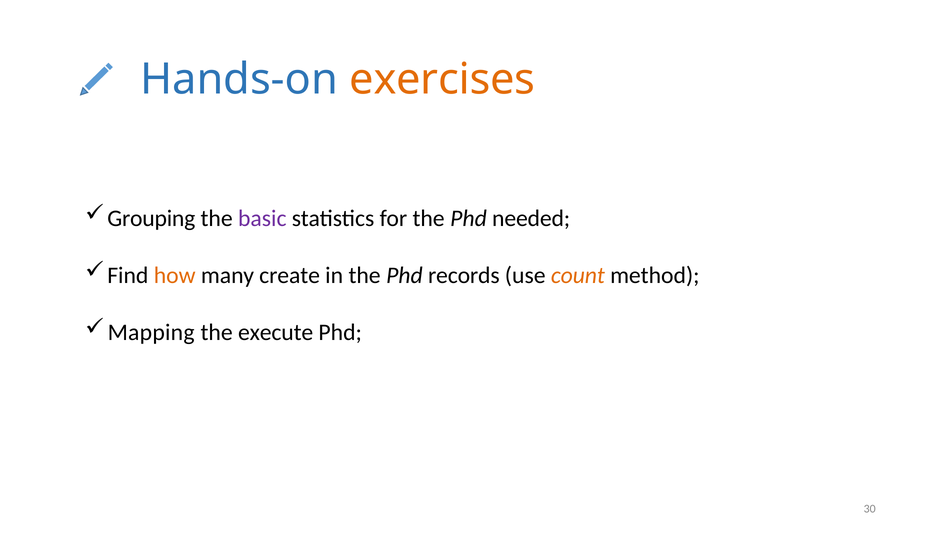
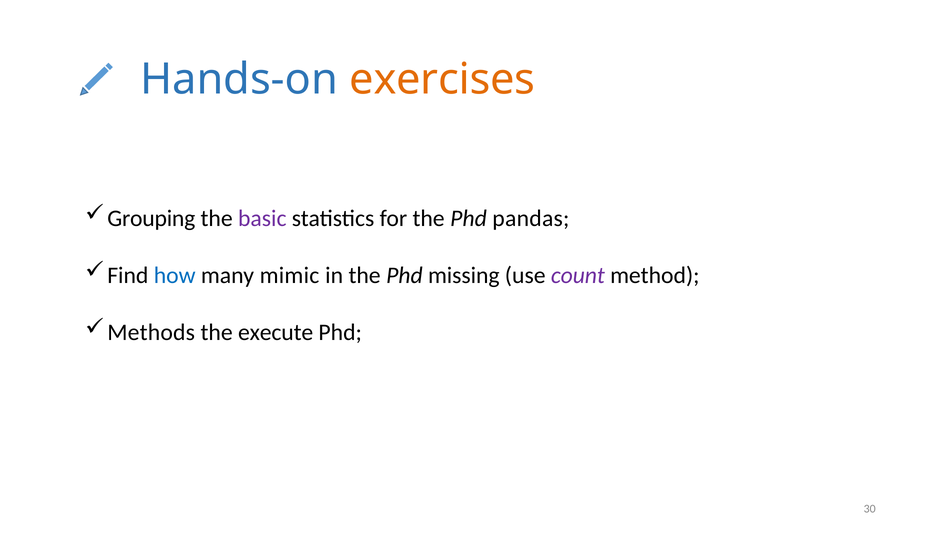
needed: needed -> pandas (531, 219)
how colour: orange -> blue (175, 275)
create: create -> mimic (289, 275)
records: records -> missing (464, 275)
count colour: orange -> purple (578, 275)
Mapping: Mapping -> Methods (151, 332)
